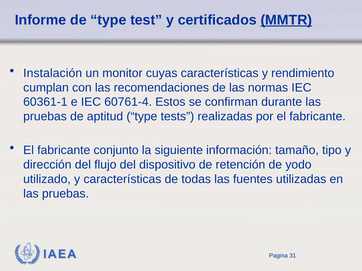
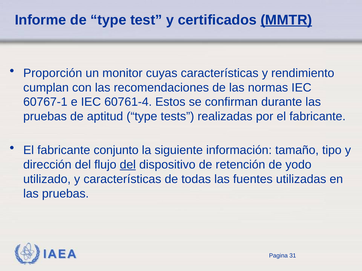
Instalación: Instalación -> Proporción (53, 73)
60361-1: 60361-1 -> 60767-1 (45, 102)
del underline: none -> present (128, 165)
